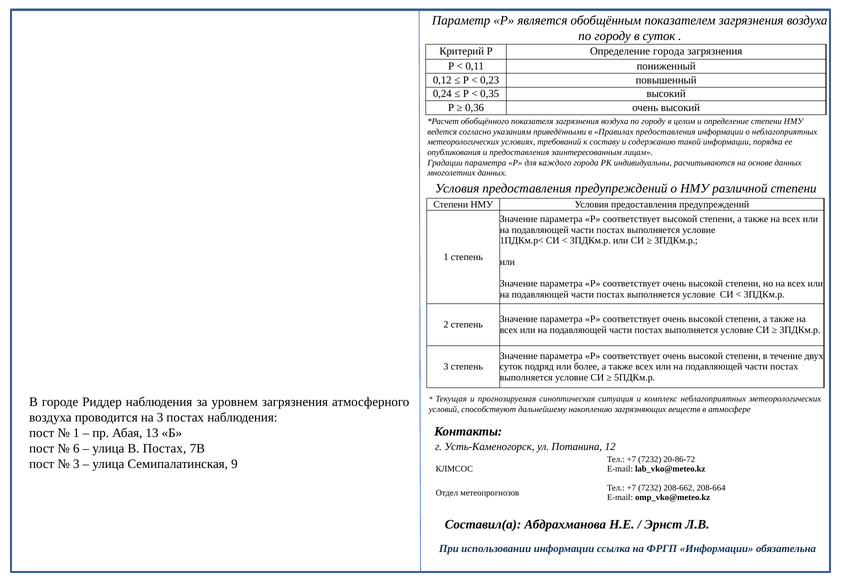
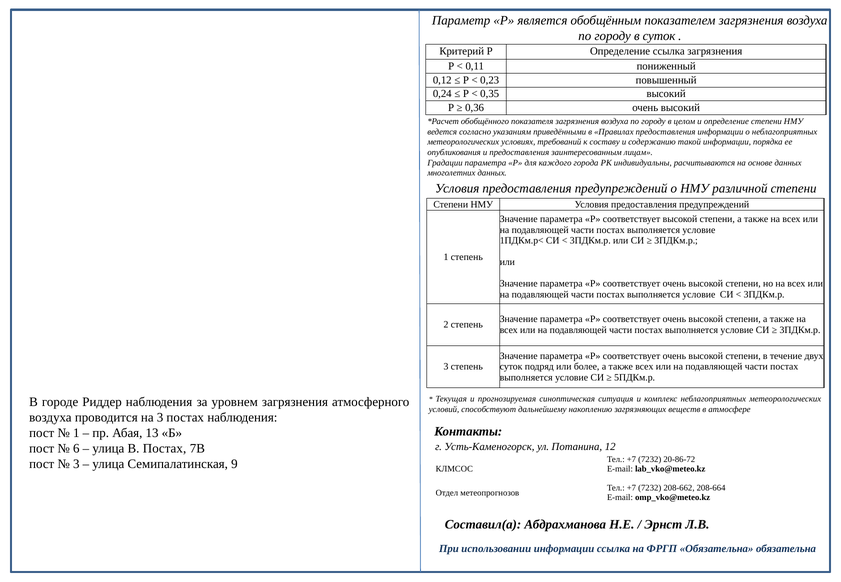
Определение города: города -> ссылка (669, 51)
ФРГП Информации: Информации -> Обязательна (717, 549)
